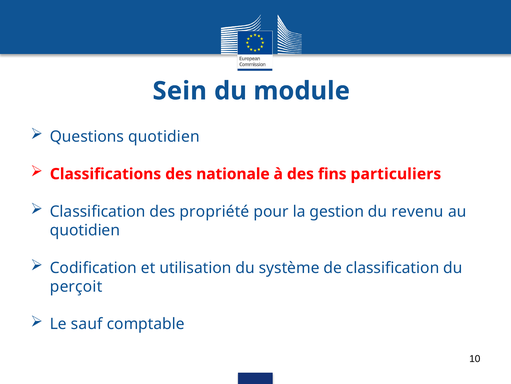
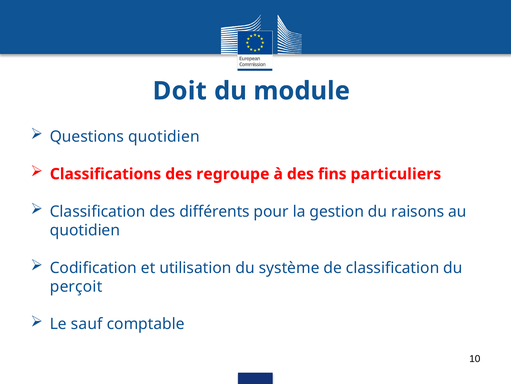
Sein: Sein -> Doit (180, 91)
nationale: nationale -> regroupe (233, 174)
propriété: propriété -> différents (215, 211)
revenu: revenu -> raisons (418, 211)
